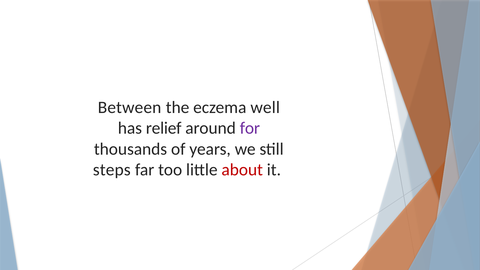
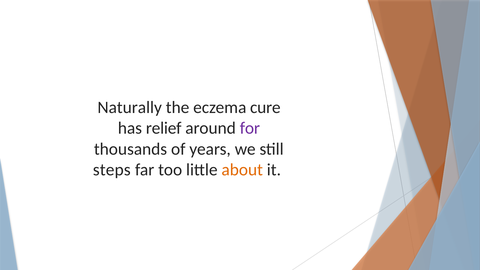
Between: Between -> Naturally (130, 107)
well: well -> cure (265, 107)
about colour: red -> orange (242, 170)
